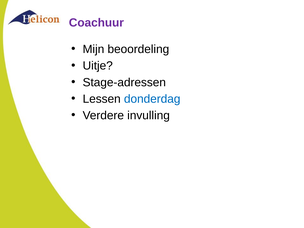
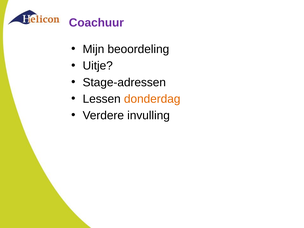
donderdag colour: blue -> orange (152, 99)
